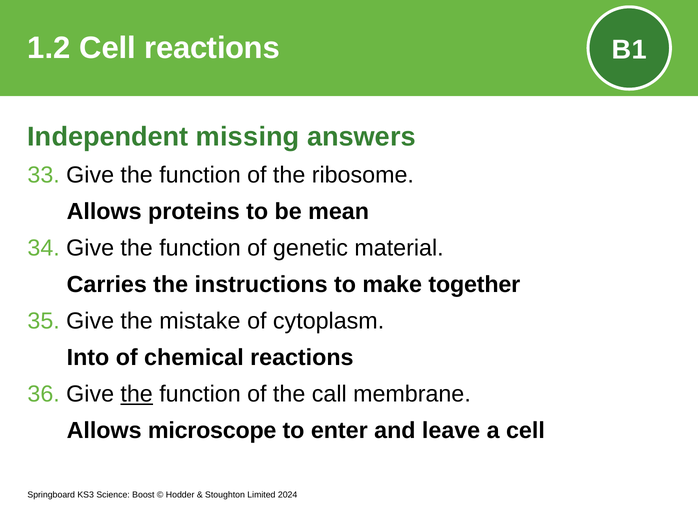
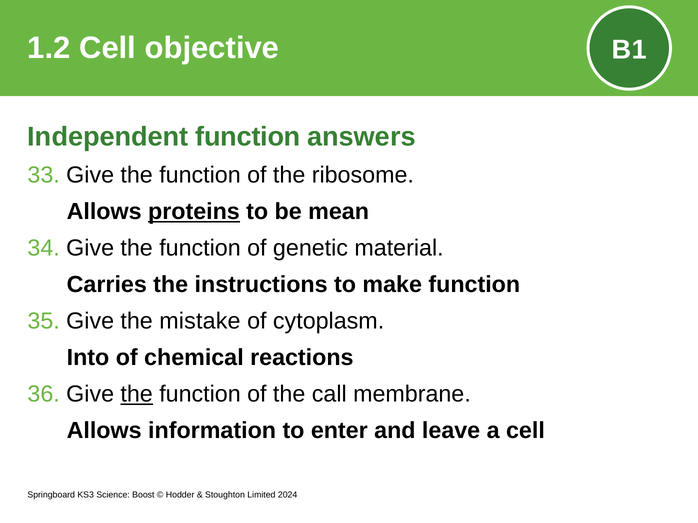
Cell reactions: reactions -> objective (212, 48)
Independent missing: missing -> function (248, 137)
proteins underline: none -> present (194, 212)
make together: together -> function (474, 285)
microscope: microscope -> information (212, 431)
